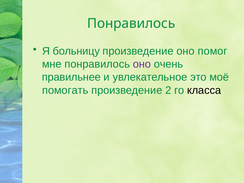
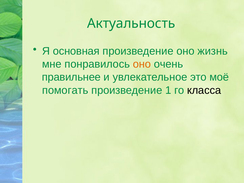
Понравилось: Понравилось -> Актуальность (131, 24)
больницу: больницу -> основная (76, 51)
помог: помог -> жизнь (213, 51)
оно colour: purple -> orange (142, 64)
2: 2 -> 1 (168, 90)
